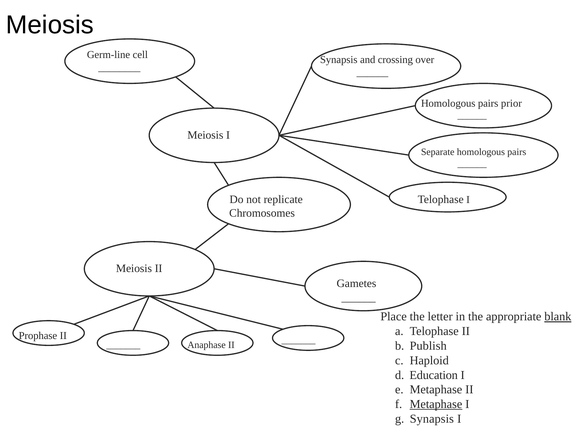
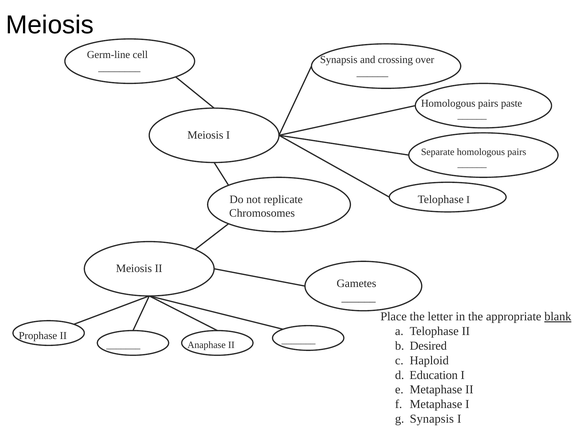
prior: prior -> paste (512, 103)
Publish: Publish -> Desired (428, 346)
Metaphase underline: present -> none (436, 404)
